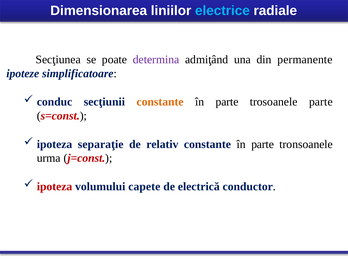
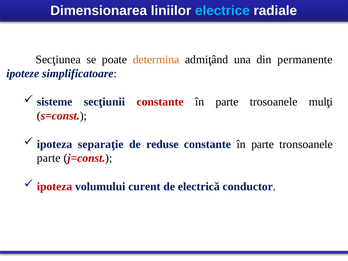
determina colour: purple -> orange (156, 60)
conduc: conduc -> sisteme (55, 102)
constante colour: orange -> red (160, 102)
trosoanele parte: parte -> mulţi (321, 102)
relativ: relativ -> reduse (162, 144)
urma: urma -> parte (49, 158)
capete: capete -> curent (144, 187)
